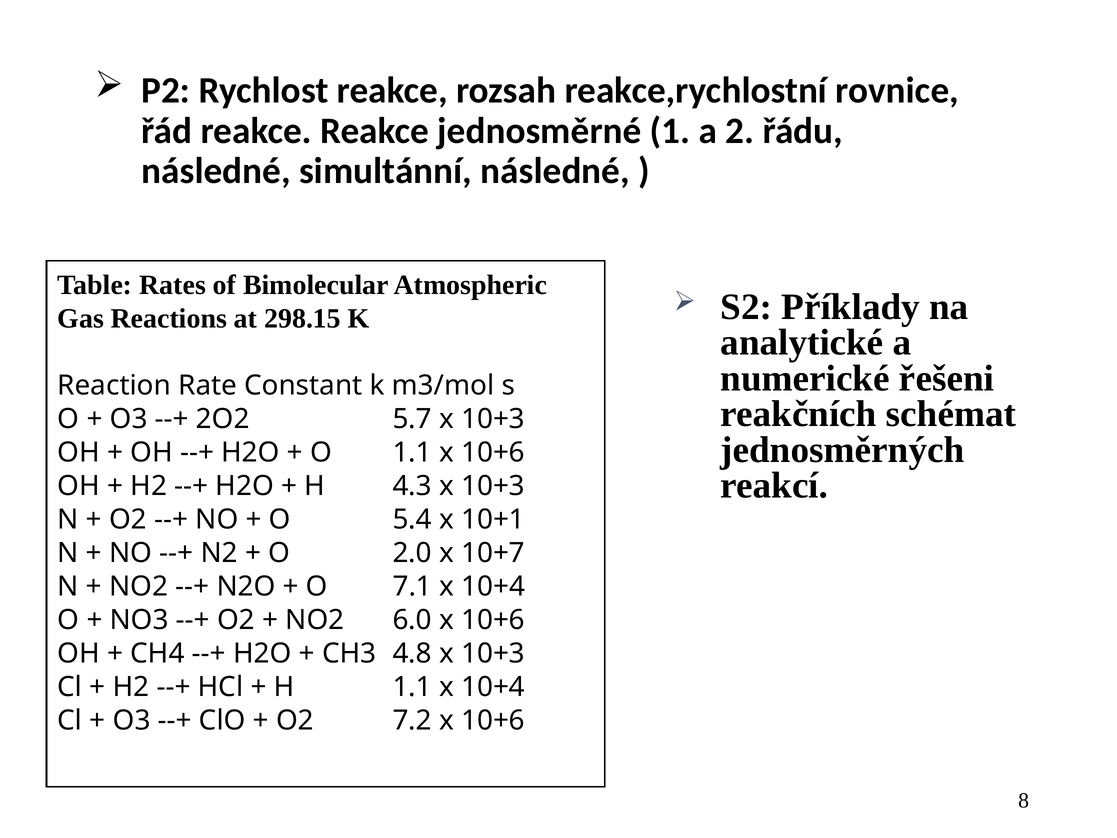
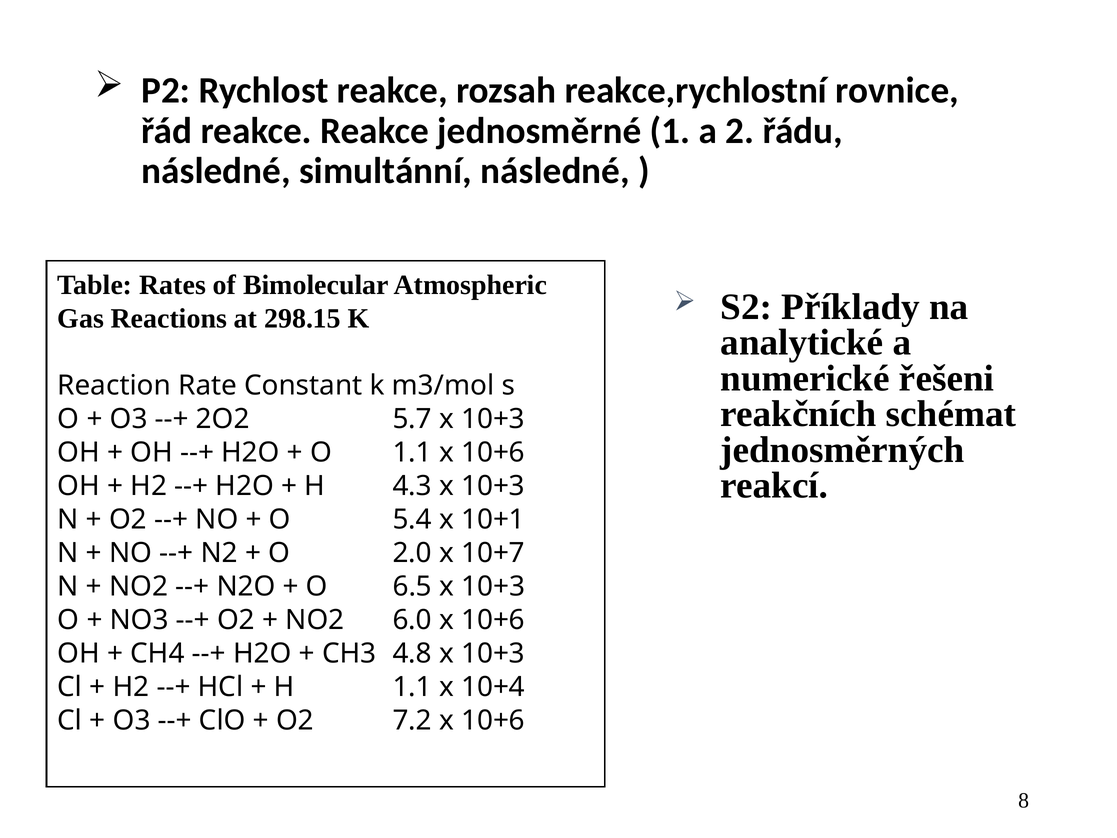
7.1: 7.1 -> 6.5 (412, 586)
10+4: 10+4 -> 10+3 (493, 586)
